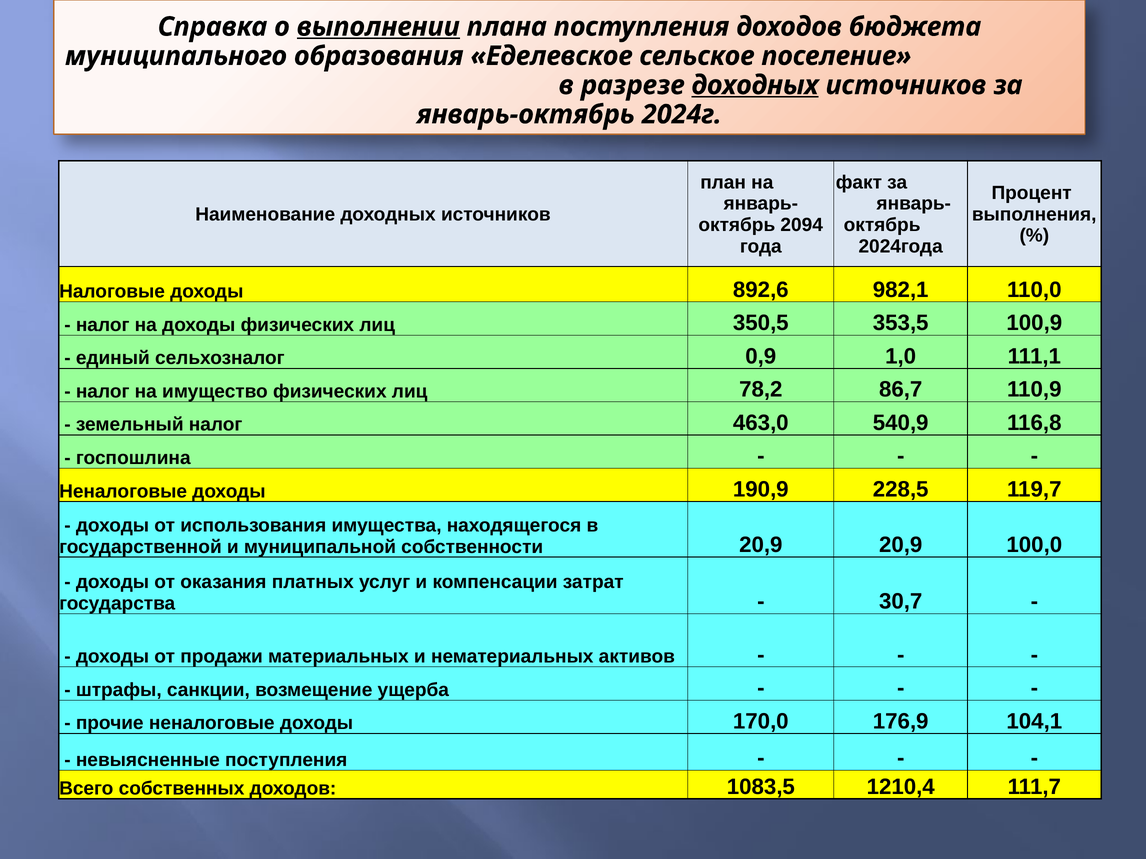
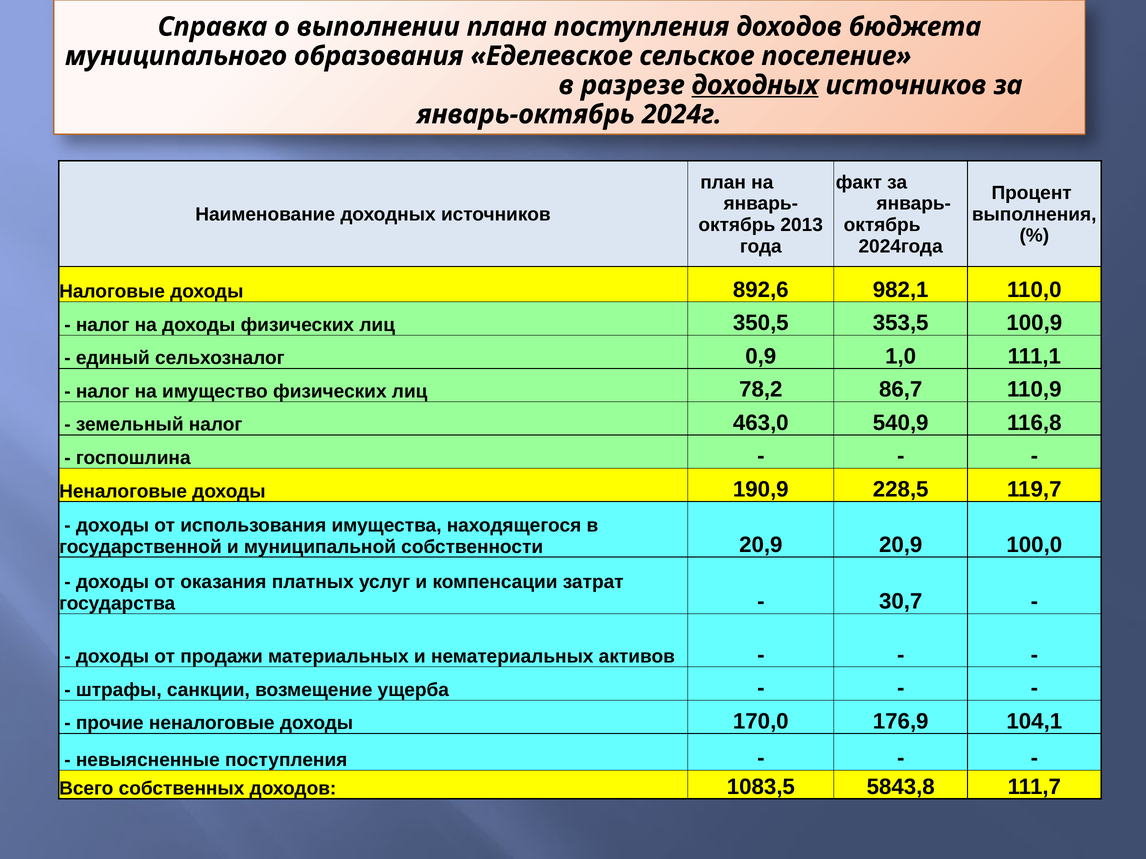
выполнении underline: present -> none (378, 27)
2094: 2094 -> 2013 (802, 225)
1210,4: 1210,4 -> 5843,8 (901, 787)
